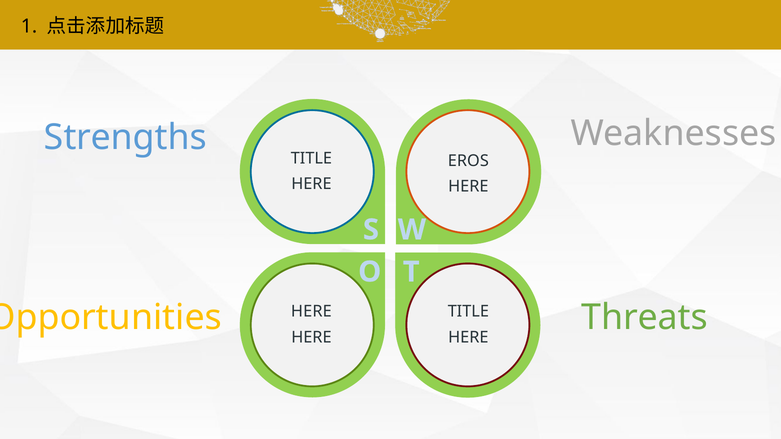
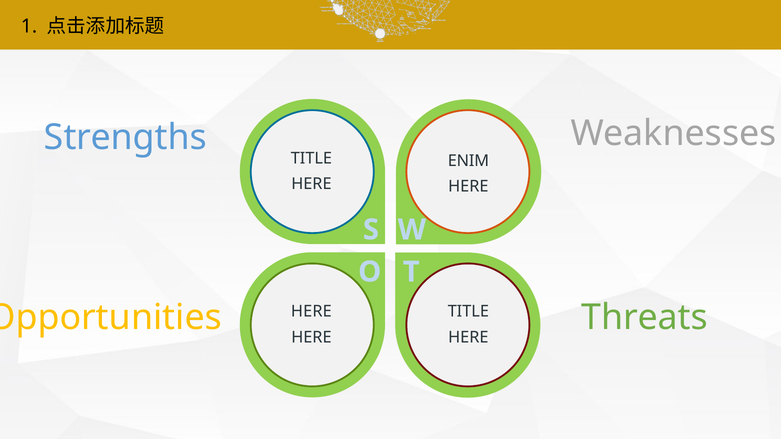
EROS: EROS -> ENIM (468, 161)
